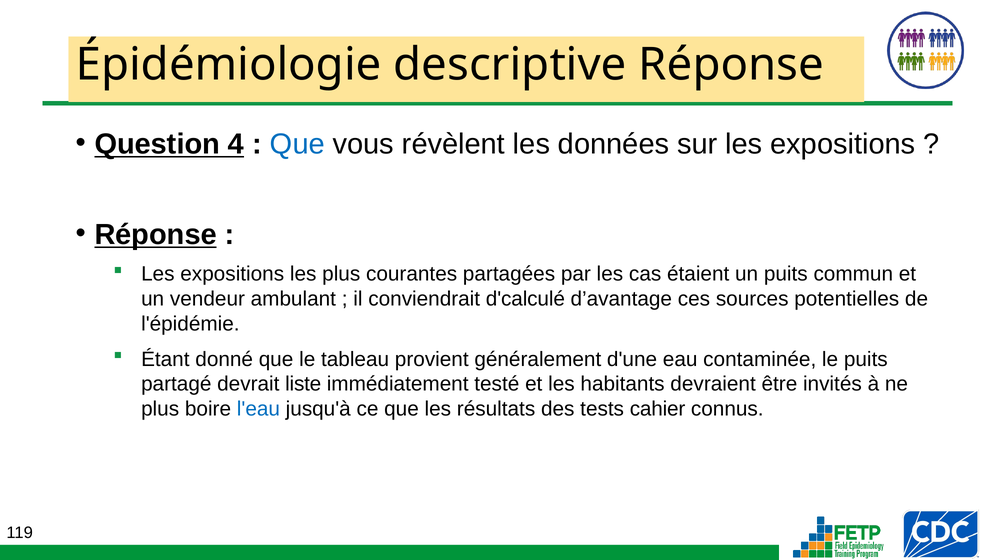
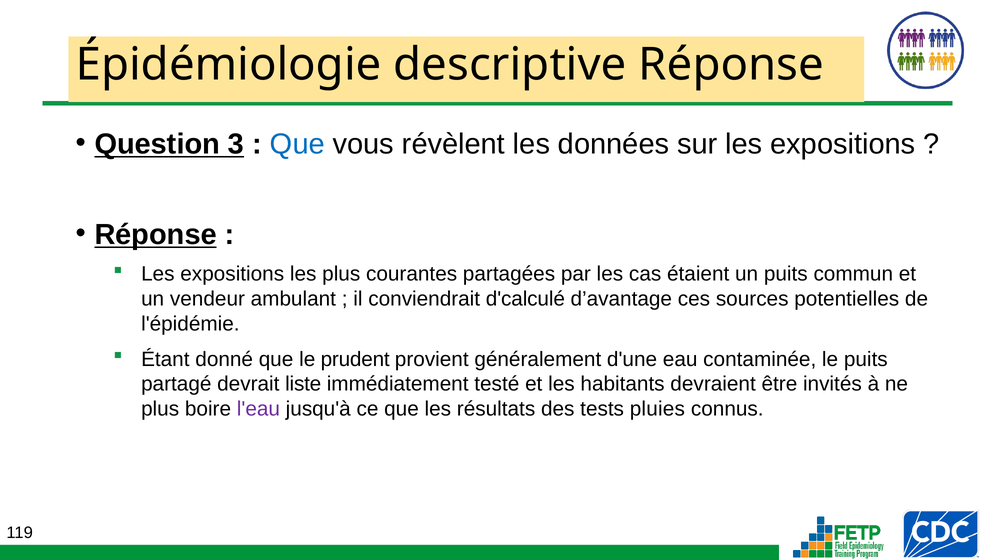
4: 4 -> 3 (236, 144)
tableau: tableau -> prudent (355, 359)
l'eau colour: blue -> purple (258, 409)
cahier: cahier -> pluies (657, 409)
